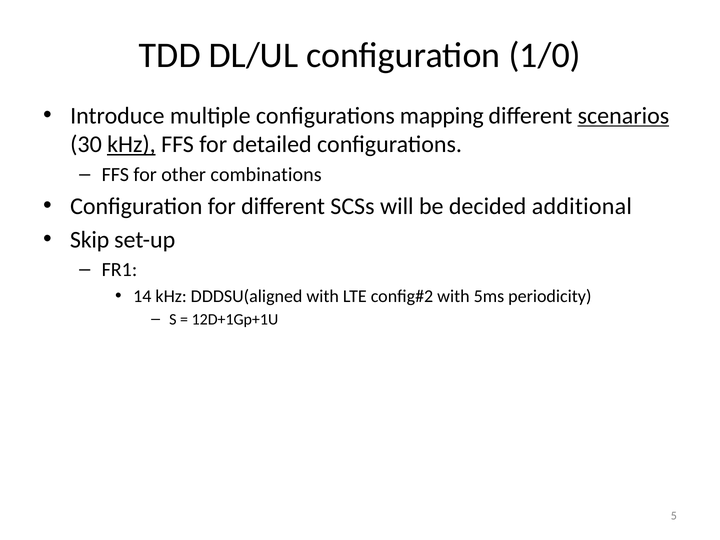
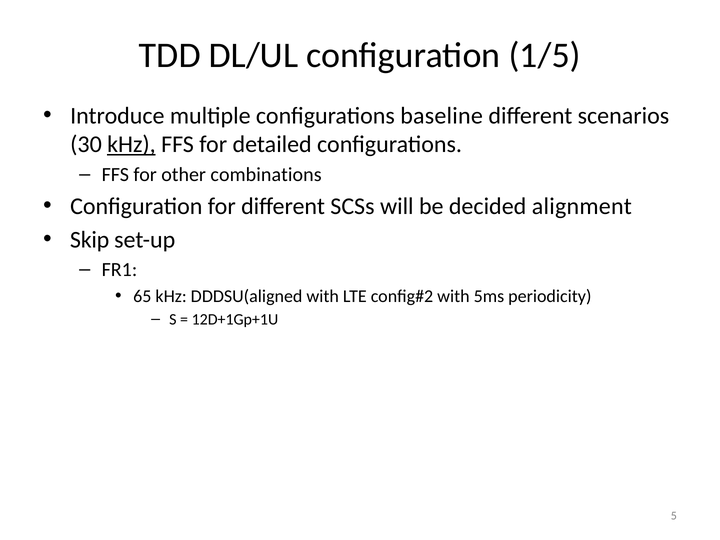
1/0: 1/0 -> 1/5 (545, 55)
mapping: mapping -> baseline (442, 116)
scenarios underline: present -> none (623, 116)
additional: additional -> alignment (582, 206)
14: 14 -> 65 (142, 296)
